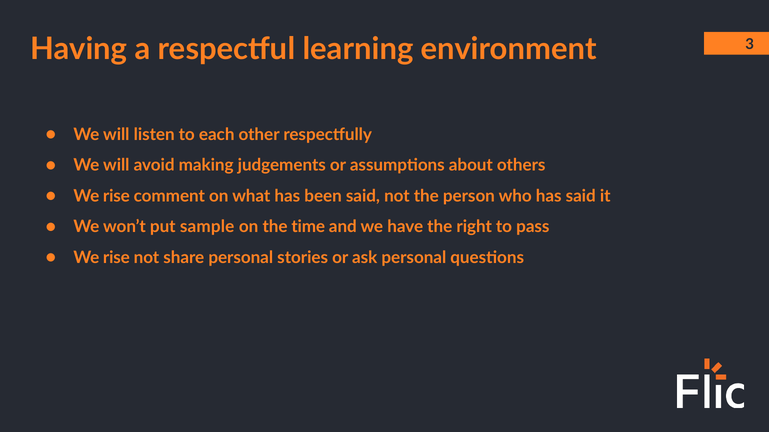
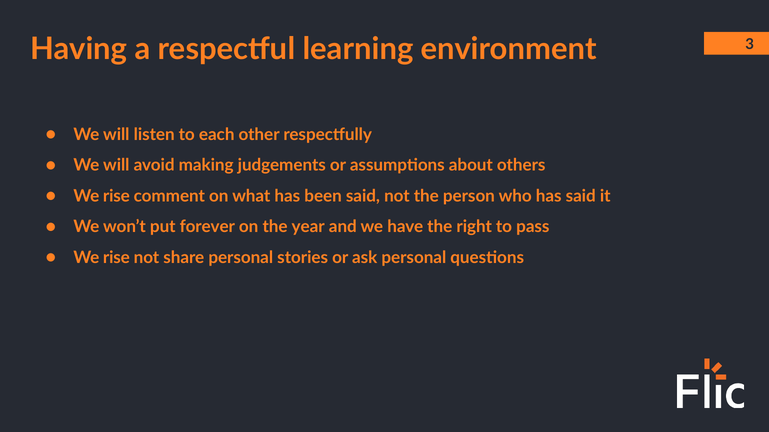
sample: sample -> forever (207, 227)
time: time -> year (308, 227)
